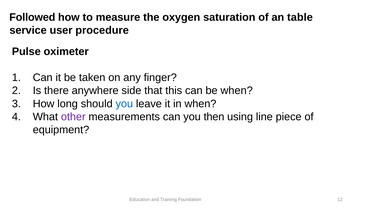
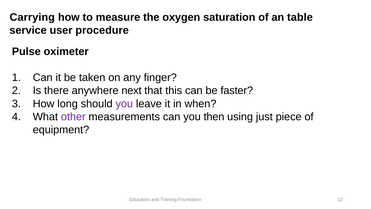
Followed: Followed -> Carrying (32, 17)
side: side -> next (132, 91)
be when: when -> faster (237, 91)
you colour: blue -> purple (124, 104)
line: line -> just (264, 117)
